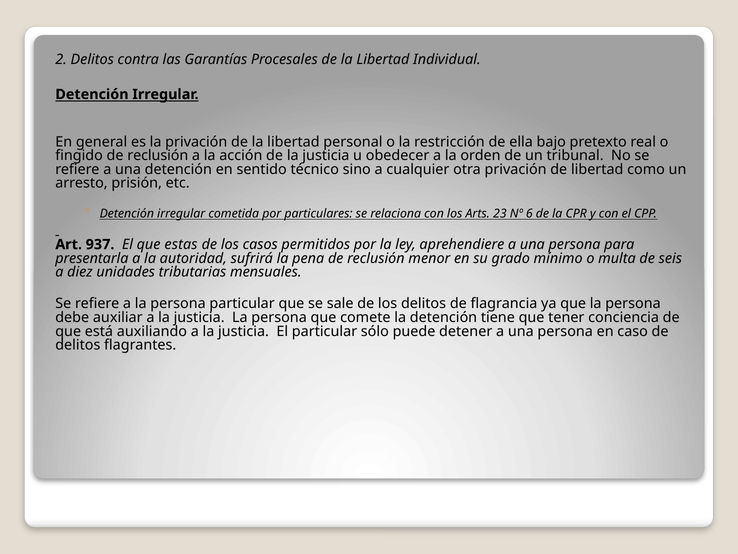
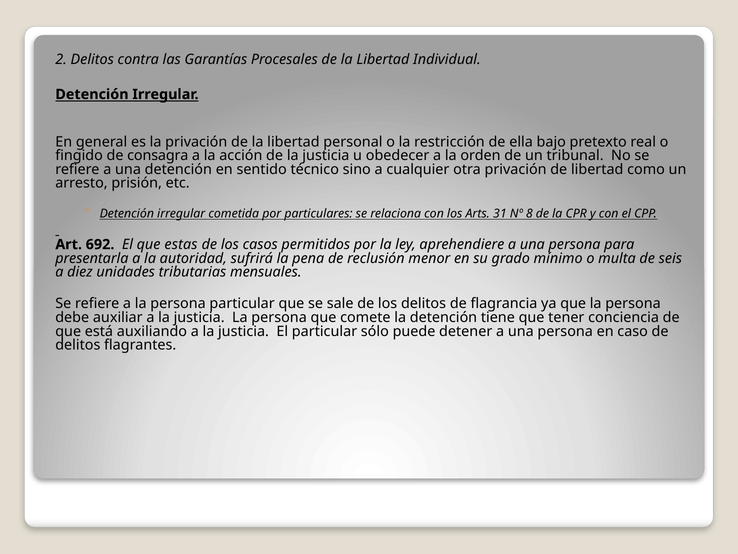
fingido de reclusión: reclusión -> consagra (158, 155)
23: 23 -> 31 (500, 213)
6: 6 -> 8 (529, 213)
937: 937 -> 692 (100, 244)
